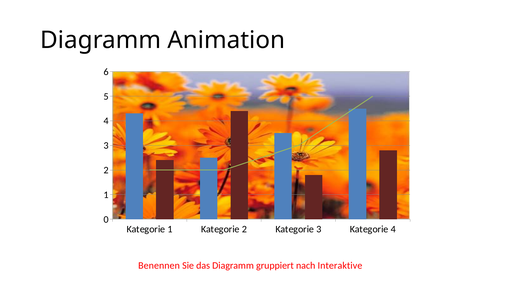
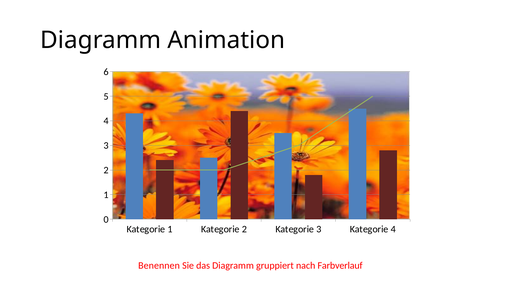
Interaktive: Interaktive -> Farbverlauf (340, 265)
